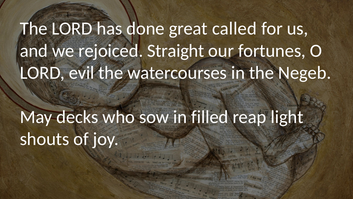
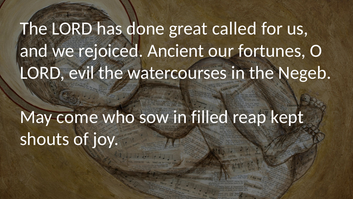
Straight: Straight -> Ancient (176, 51)
decks: decks -> come (77, 117)
light: light -> kept (287, 117)
